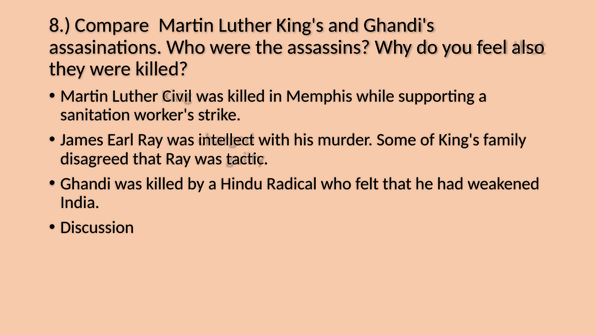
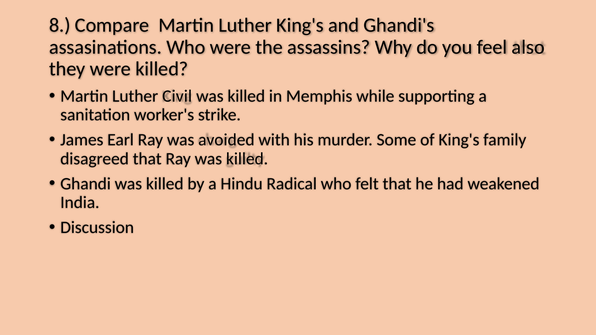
intellect: intellect -> avoided (226, 140)
Ray was tactic: tactic -> killed (247, 159)
